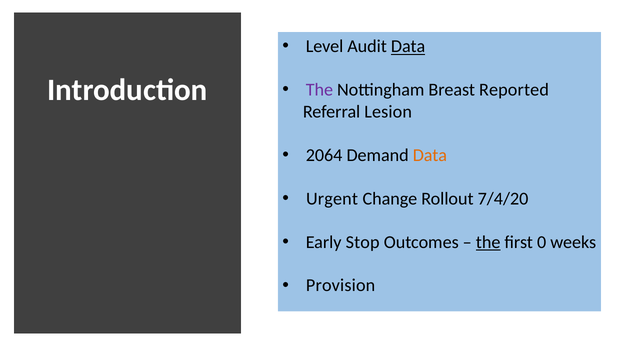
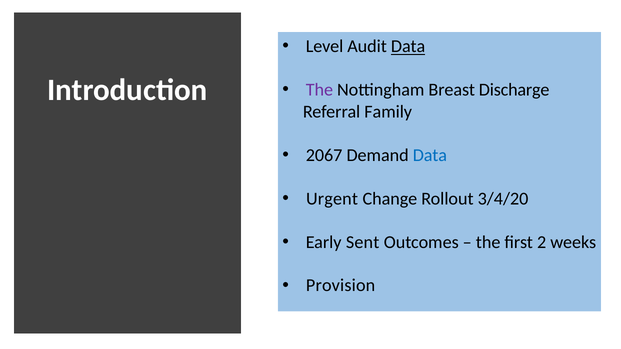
Reported: Reported -> Discharge (514, 90)
Lesion: Lesion -> Family (388, 112)
2064: 2064 -> 2067 (324, 155)
Data colour: orange -> blue (430, 155)
7/4/20: 7/4/20 -> 3/4/20 (503, 199)
Stop: Stop -> Sent (363, 242)
the underline: present -> none (488, 242)
0: 0 -> 2 (542, 242)
